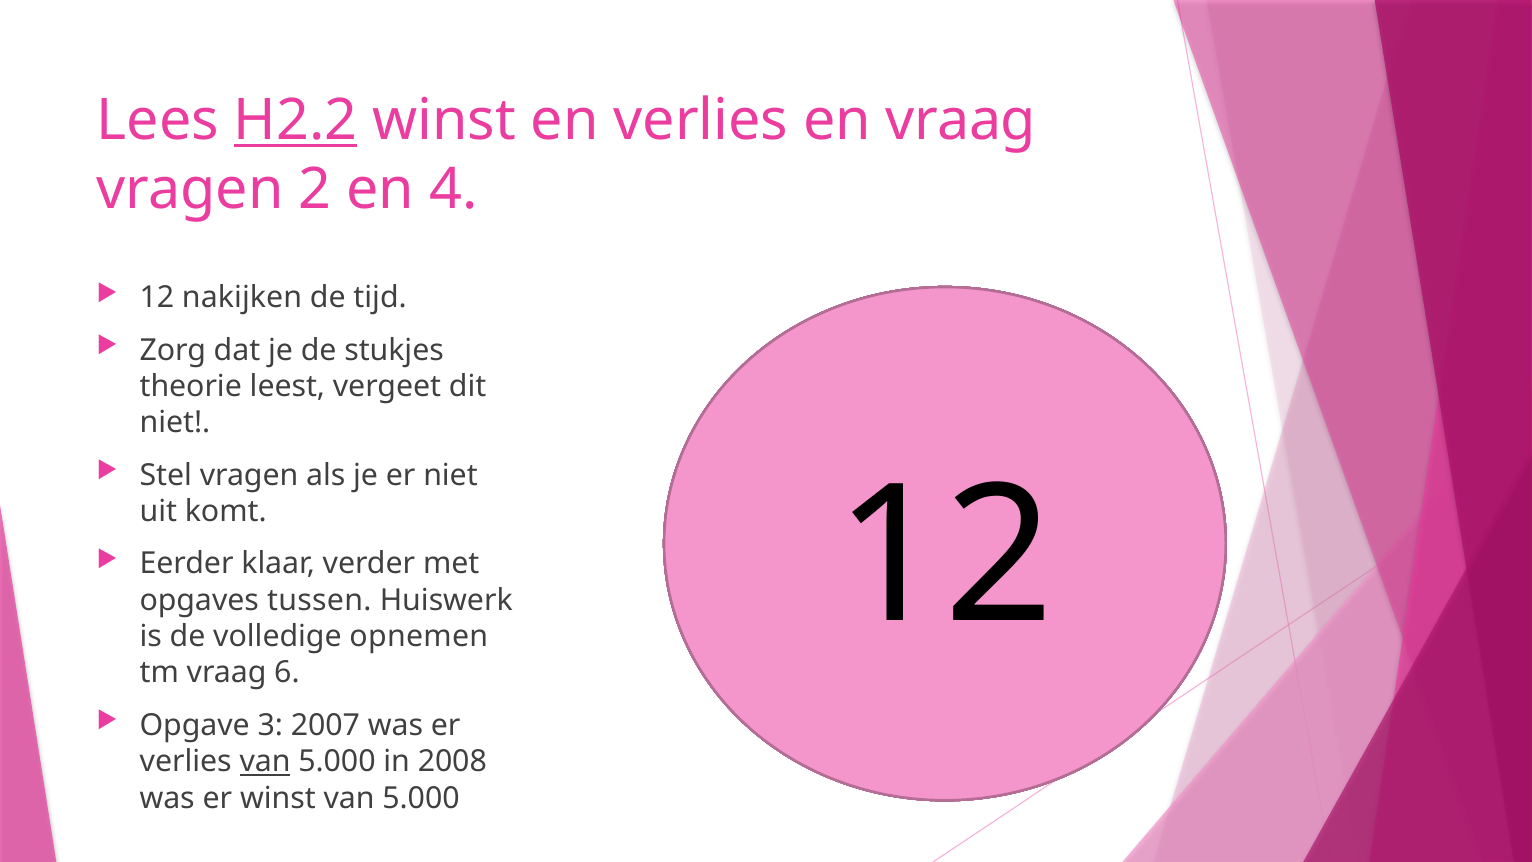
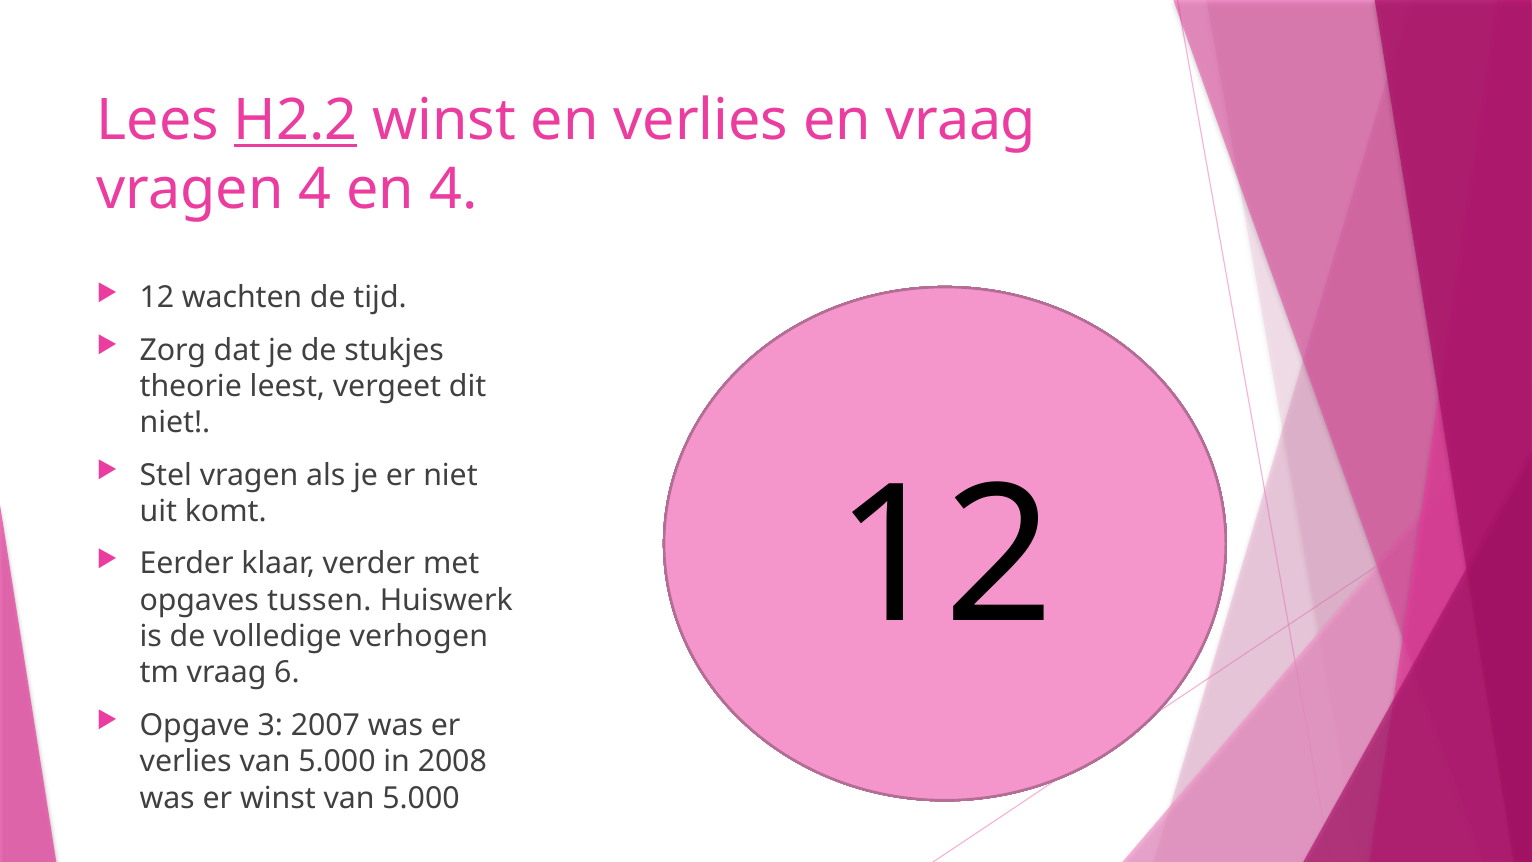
vragen 2: 2 -> 4 (315, 190)
nakijken: nakijken -> wachten (242, 298)
opnemen: opnemen -> verhogen (419, 636)
van underline: present -> none (265, 761)
